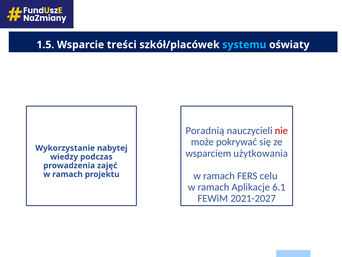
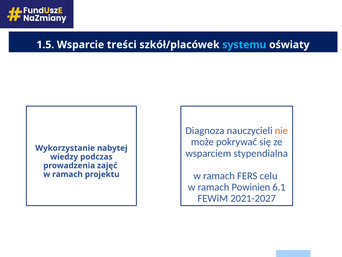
Poradnią: Poradnią -> Diagnoza (205, 130)
nie colour: red -> orange (281, 130)
użytkowania: użytkowania -> stypendialna (261, 153)
Aplikacje: Aplikacje -> Powinien (251, 187)
